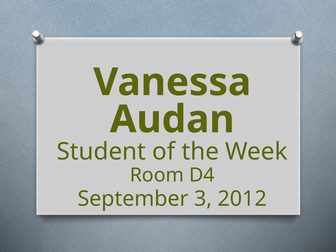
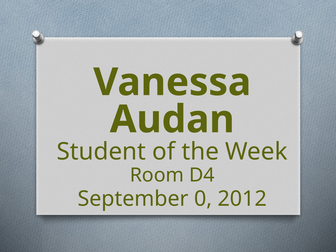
3: 3 -> 0 (203, 199)
